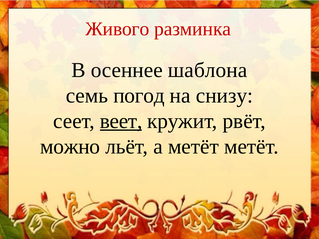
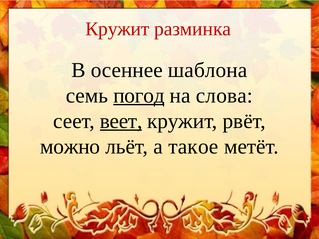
Живого: Живого -> Кружит (117, 29)
погод underline: none -> present (139, 96)
снизу: снизу -> слова (224, 96)
а метёт: метёт -> такое (193, 147)
